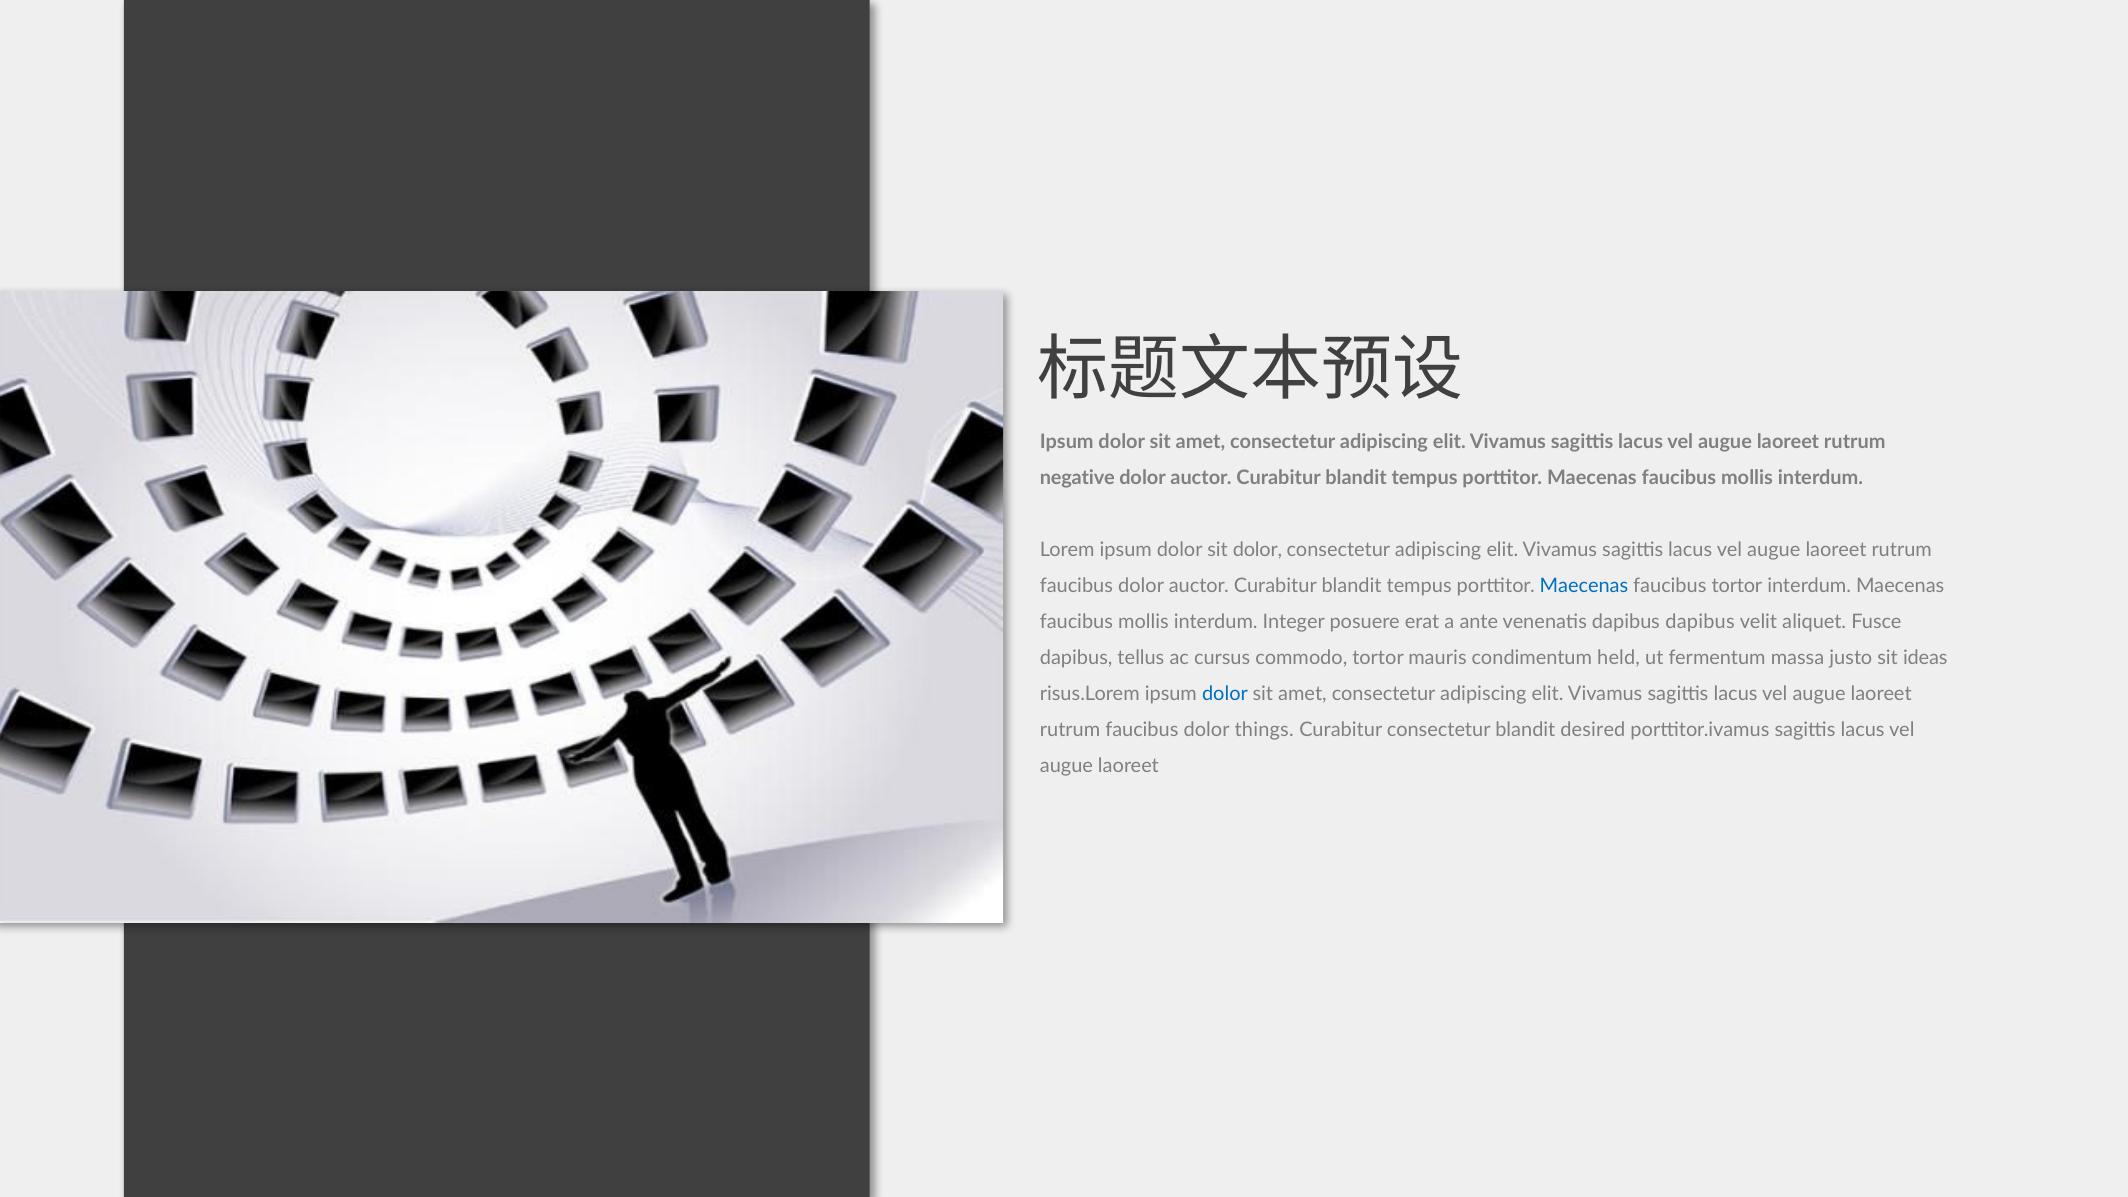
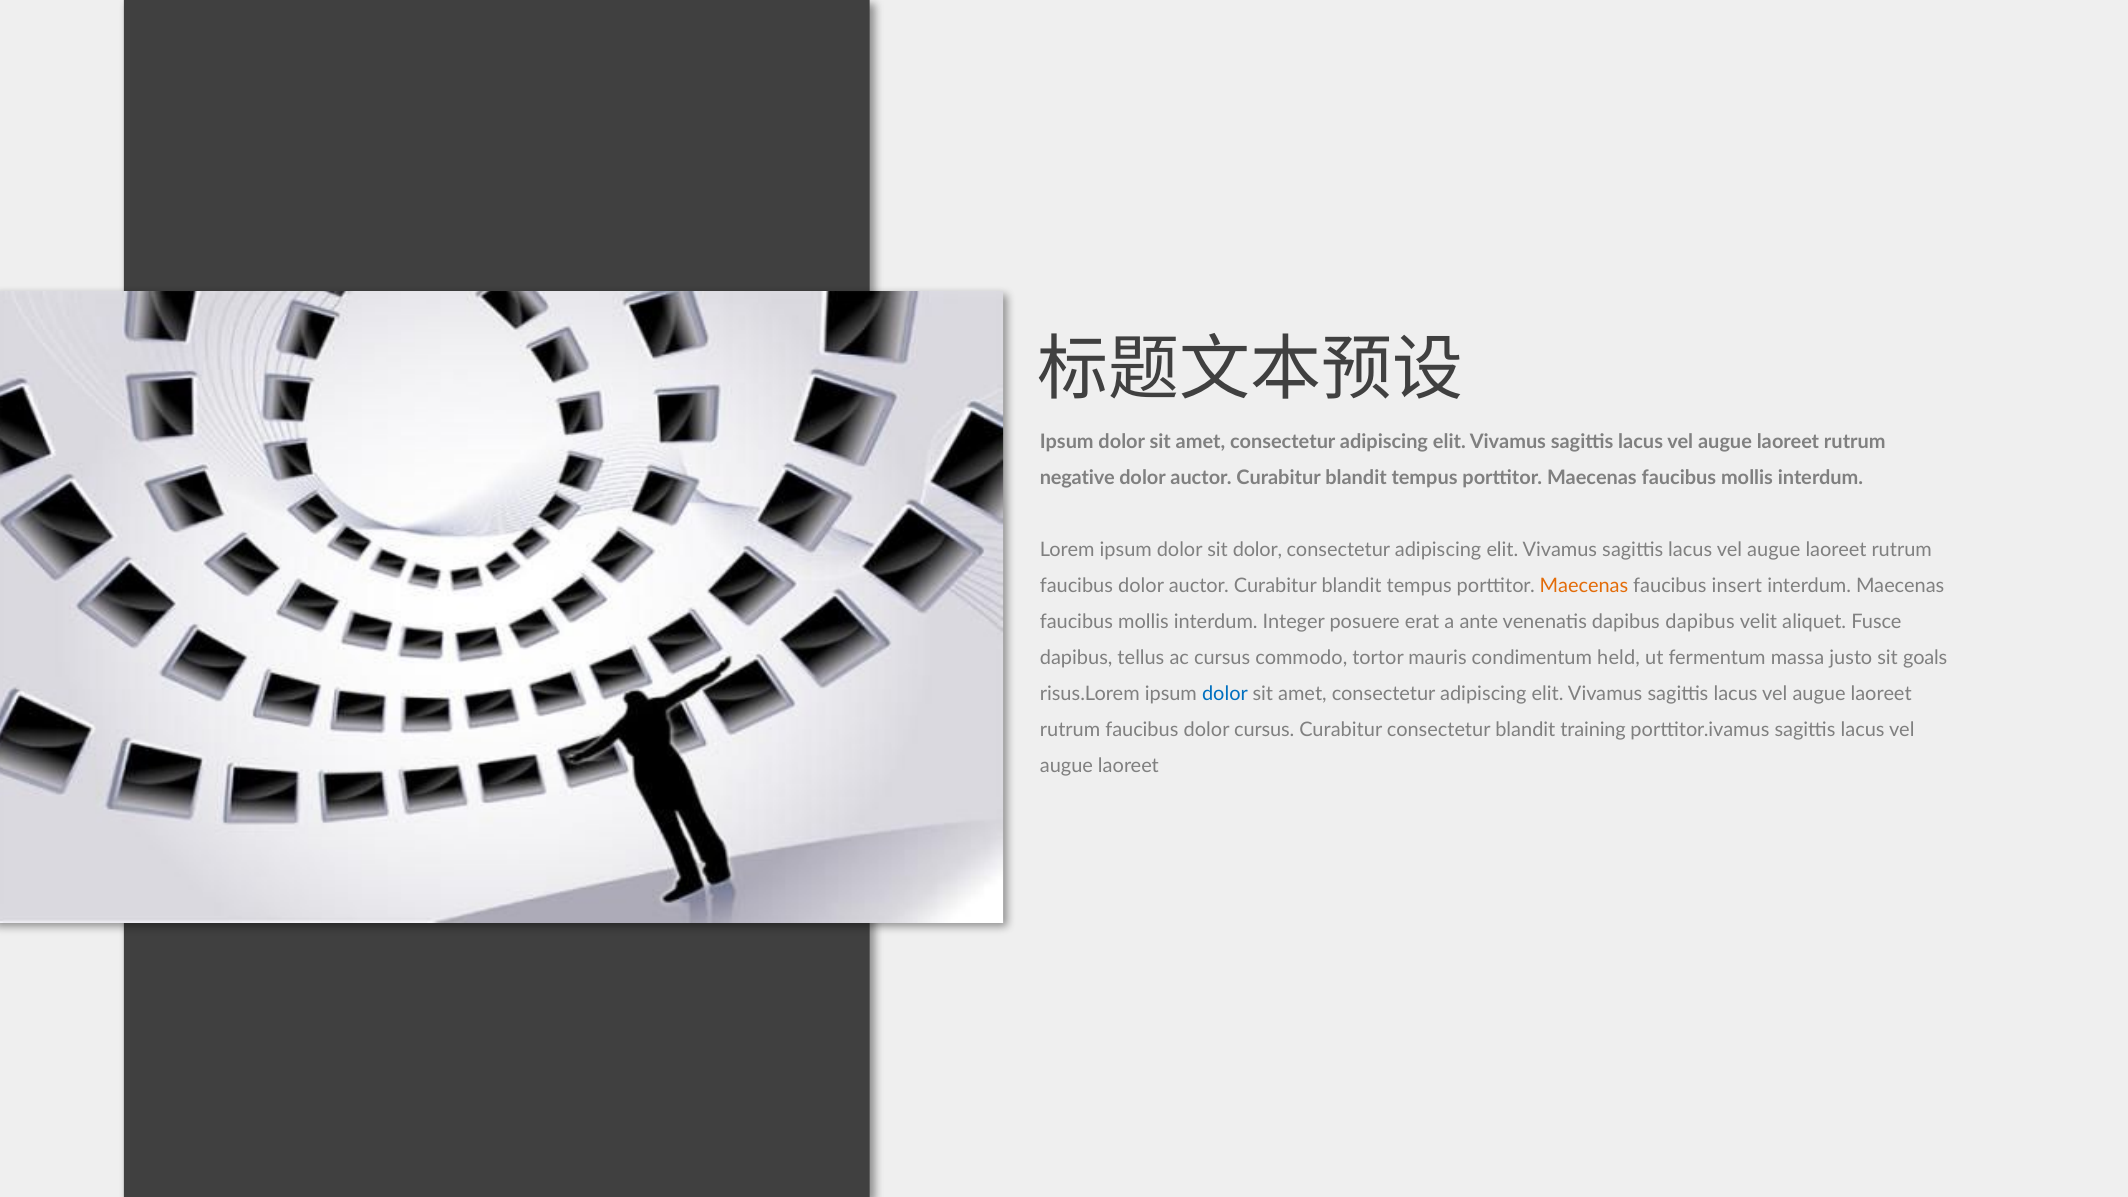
Maecenas colour: blue -> orange (1584, 586)
faucibus tortor: tortor -> insert (1737, 586)
ideas: ideas -> goals (1925, 658)
dolor things: things -> cursus (1264, 730)
desired: desired -> training (1593, 730)
